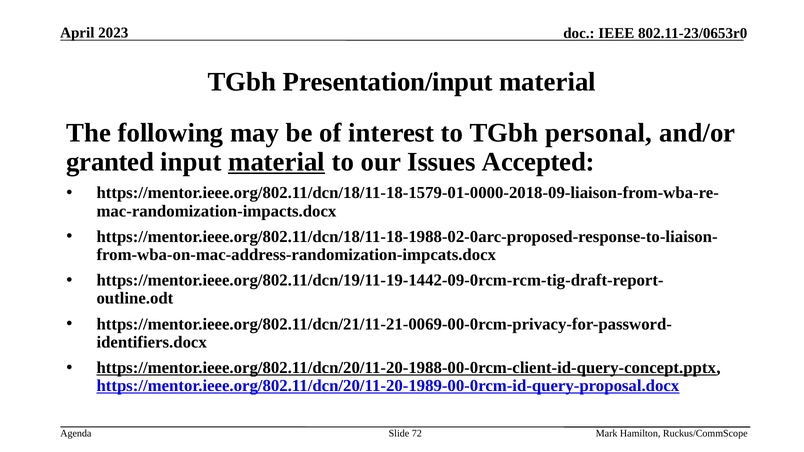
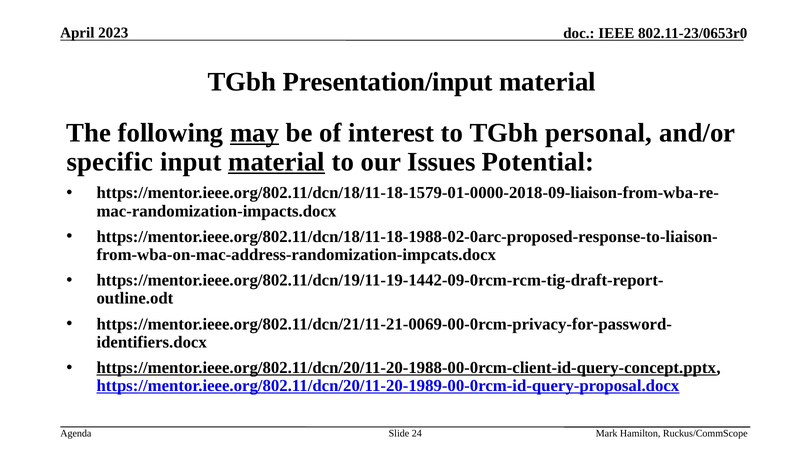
may underline: none -> present (255, 133)
granted: granted -> specific (110, 162)
Accepted: Accepted -> Potential (538, 162)
72: 72 -> 24 (417, 434)
